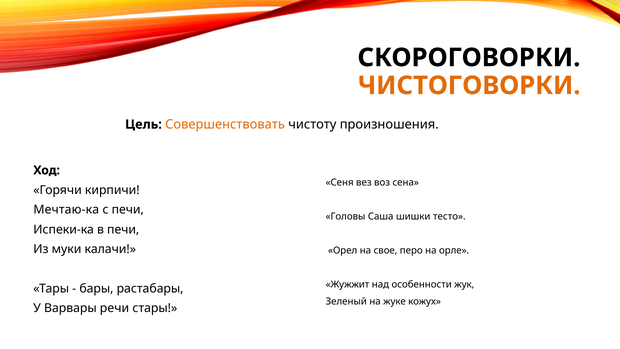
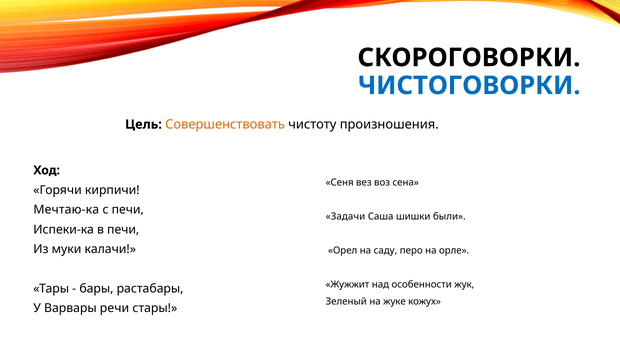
ЧИСТОГОВОРКИ colour: orange -> blue (469, 86)
Головы: Головы -> Задачи (345, 216)
тесто: тесто -> были (449, 216)
свое: свое -> саду (385, 250)
